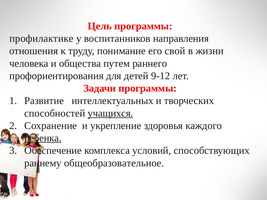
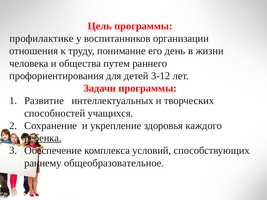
направления: направления -> организации (181, 39)
свой: свой -> день (175, 51)
9-12: 9-12 -> 3-12 (161, 76)
учащихся underline: present -> none (110, 113)
